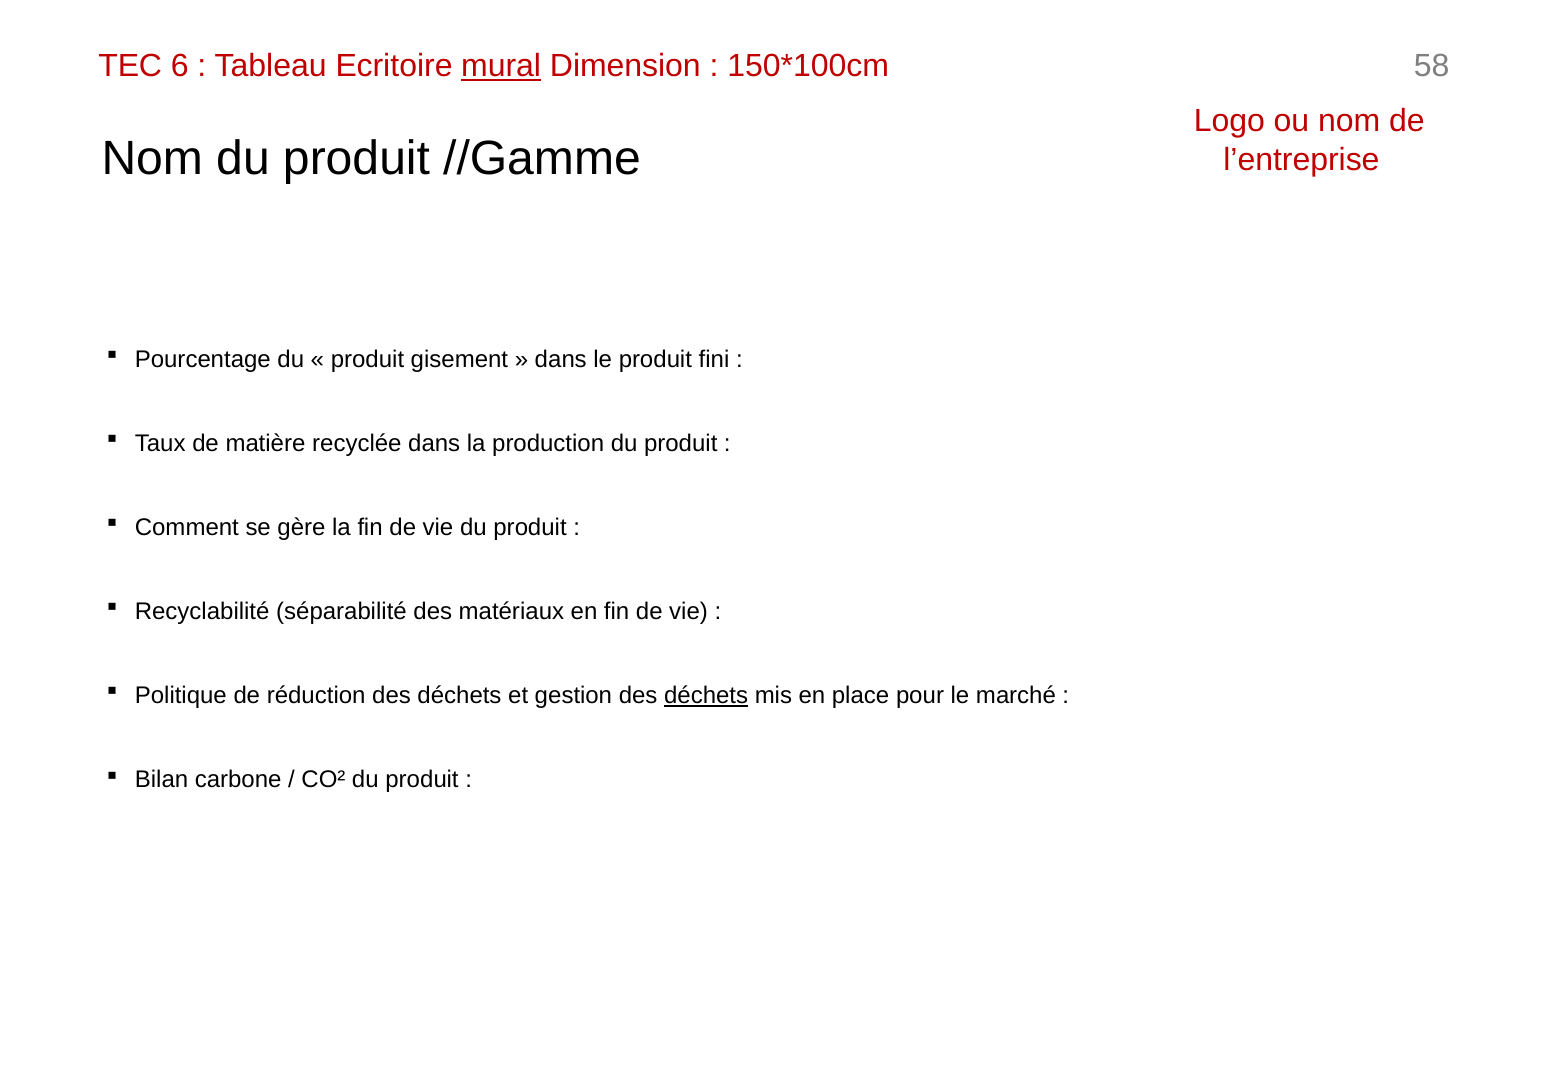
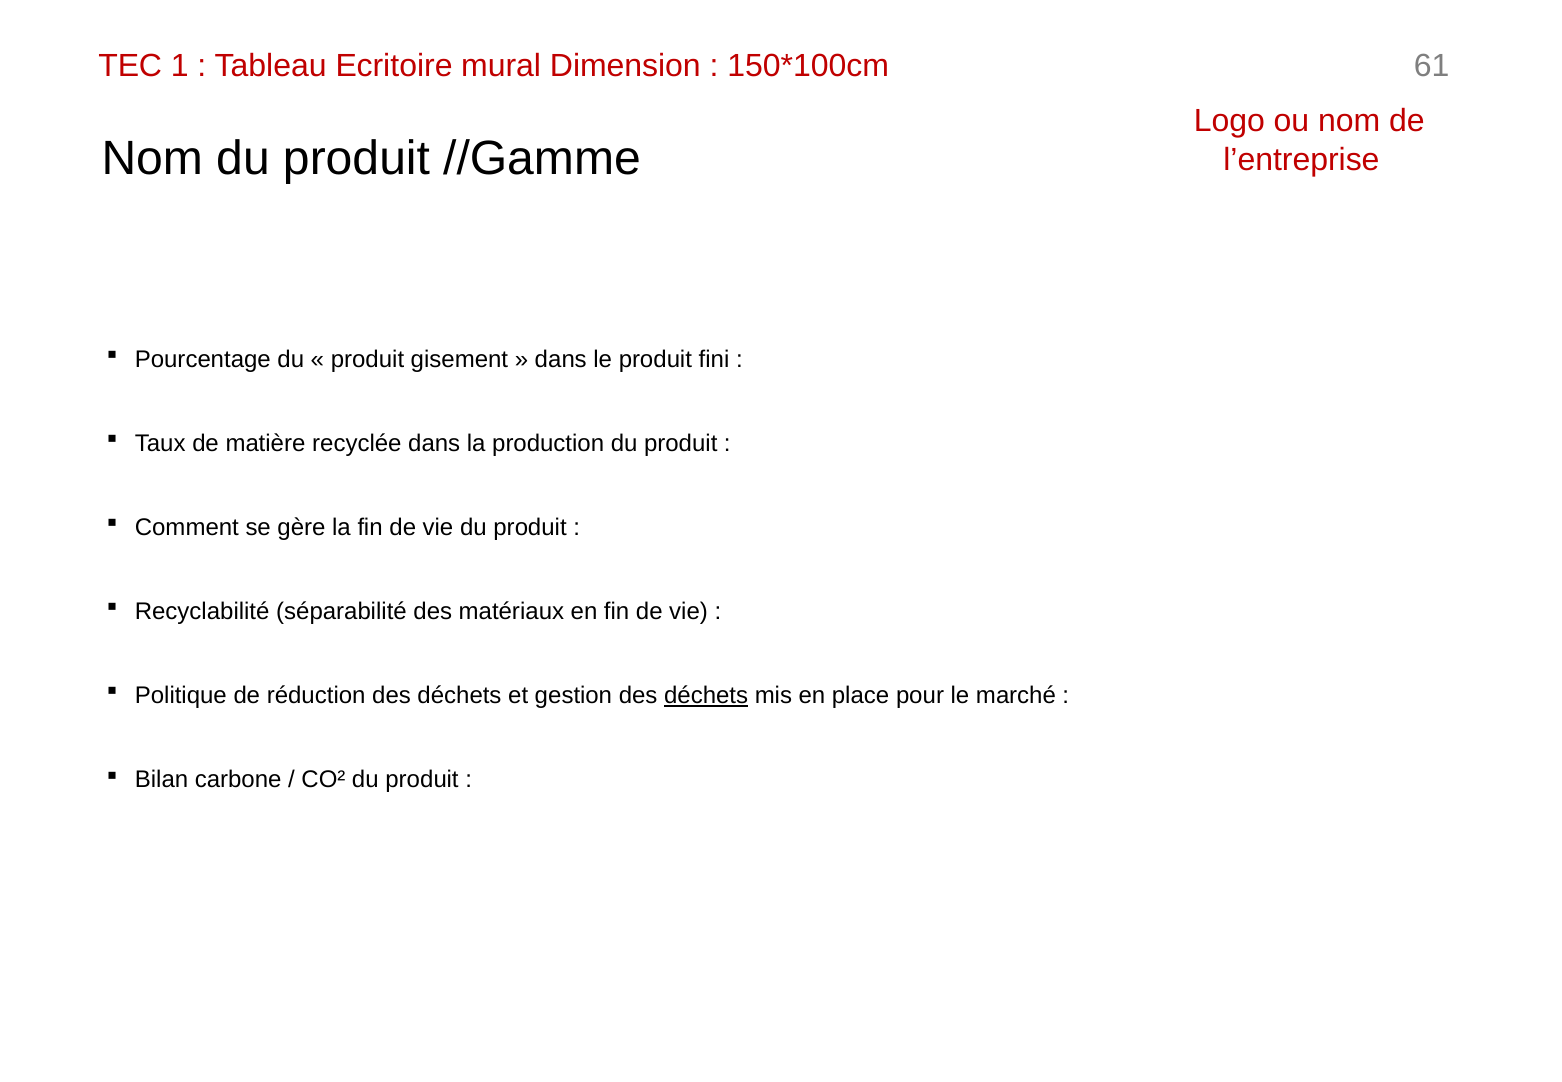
6: 6 -> 1 (180, 66)
mural underline: present -> none (501, 66)
58: 58 -> 61 (1432, 66)
